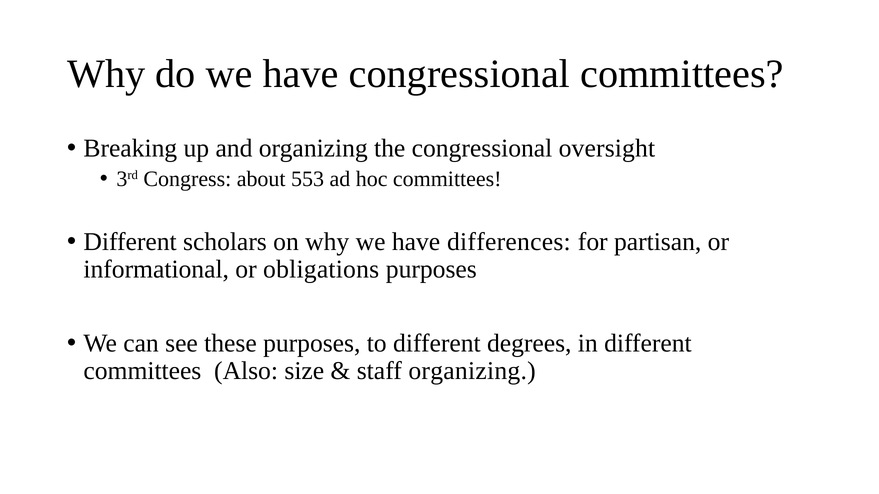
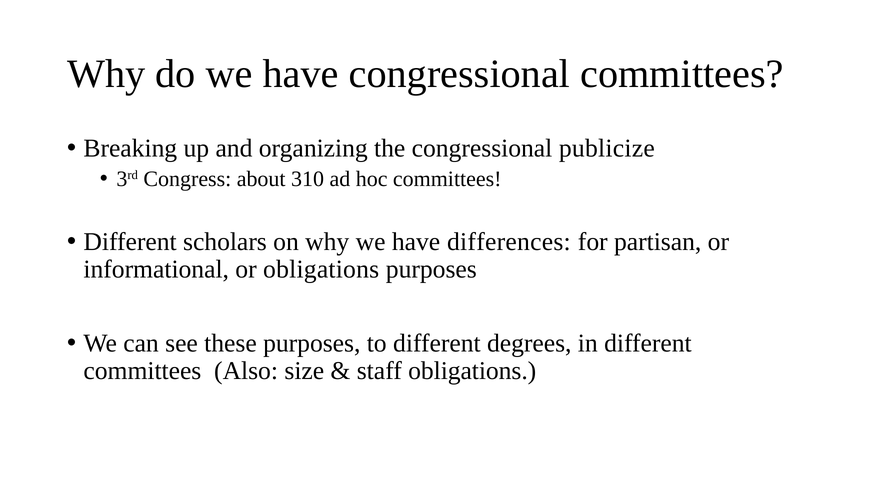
oversight: oversight -> publicize (607, 149)
553: 553 -> 310 (308, 179)
staff organizing: organizing -> obligations (472, 371)
